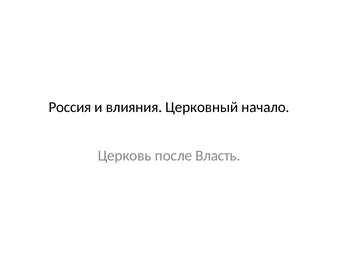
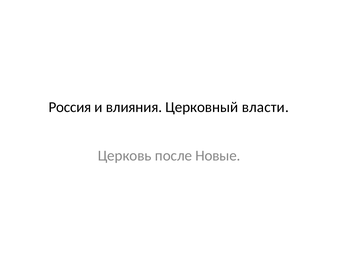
начало: начало -> власти (265, 107)
Власть: Власть -> Новые (218, 155)
